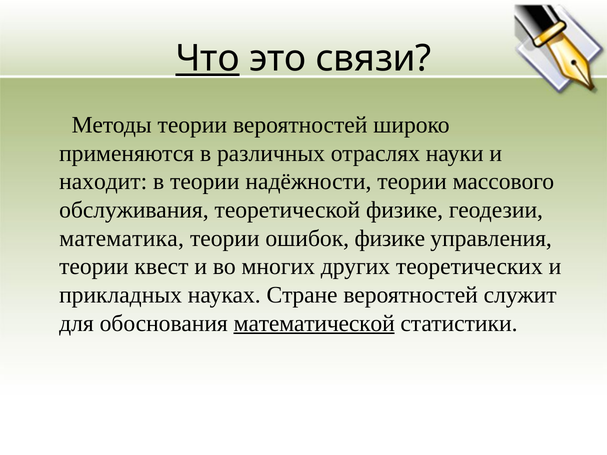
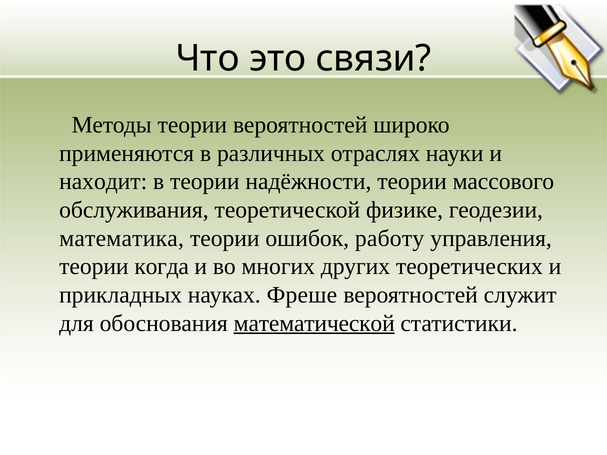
Что underline: present -> none (208, 59)
ошибок физике: физике -> работу (390, 238)
квест: квест -> когда (162, 267)
Стране: Стране -> Фреше (302, 295)
